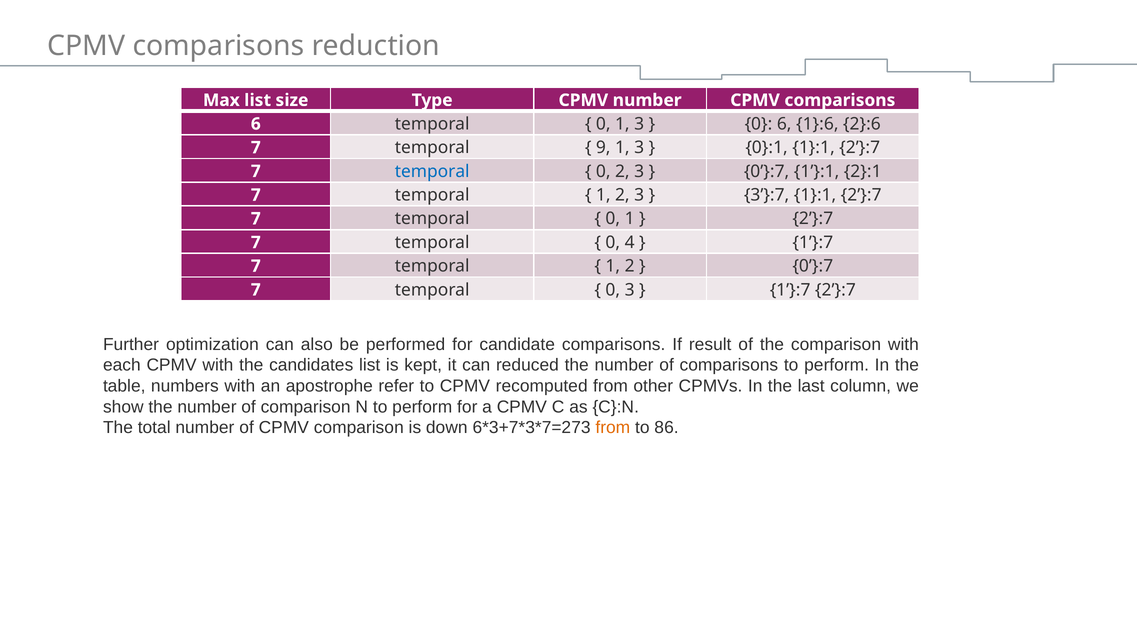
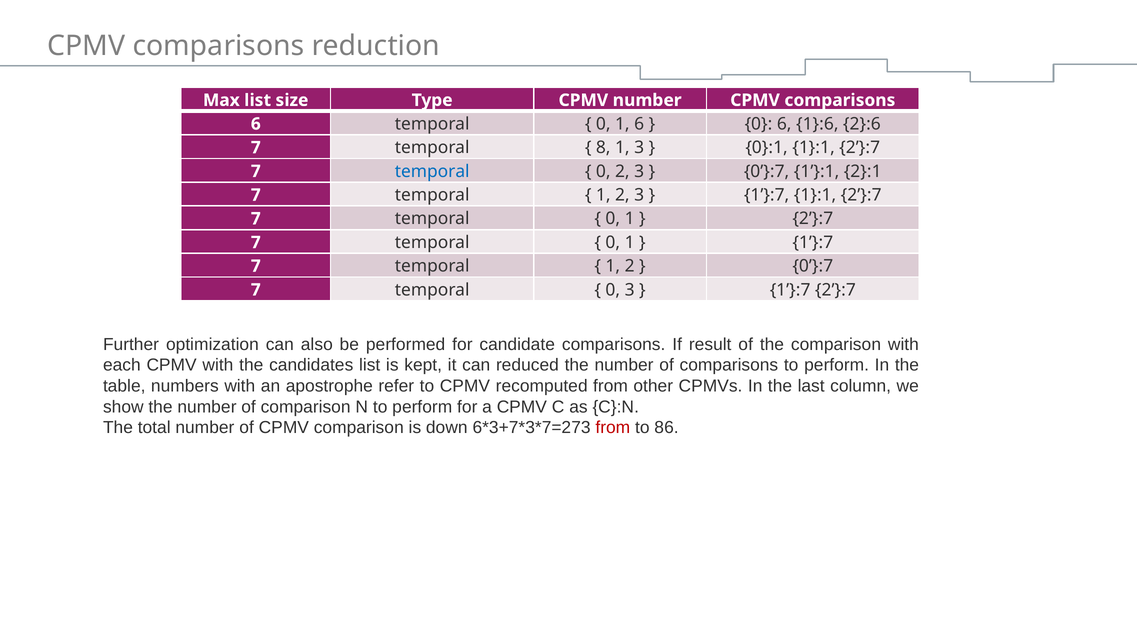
0 1 3: 3 -> 6 (639, 124)
9: 9 -> 8 (603, 148)
3’}:7: 3’}:7 -> 1’}:7 (767, 195)
4: 4 -> 1 (630, 243)
from colour: orange -> red (613, 428)
